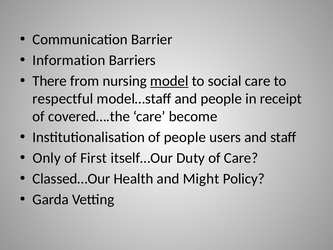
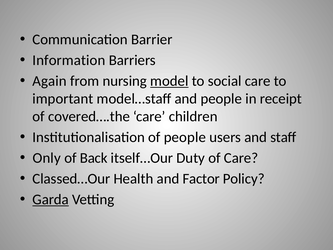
There: There -> Again (50, 81)
respectful: respectful -> important (63, 99)
become: become -> children (193, 116)
First: First -> Back (94, 158)
Might: Might -> Factor (201, 179)
Garda underline: none -> present (51, 199)
